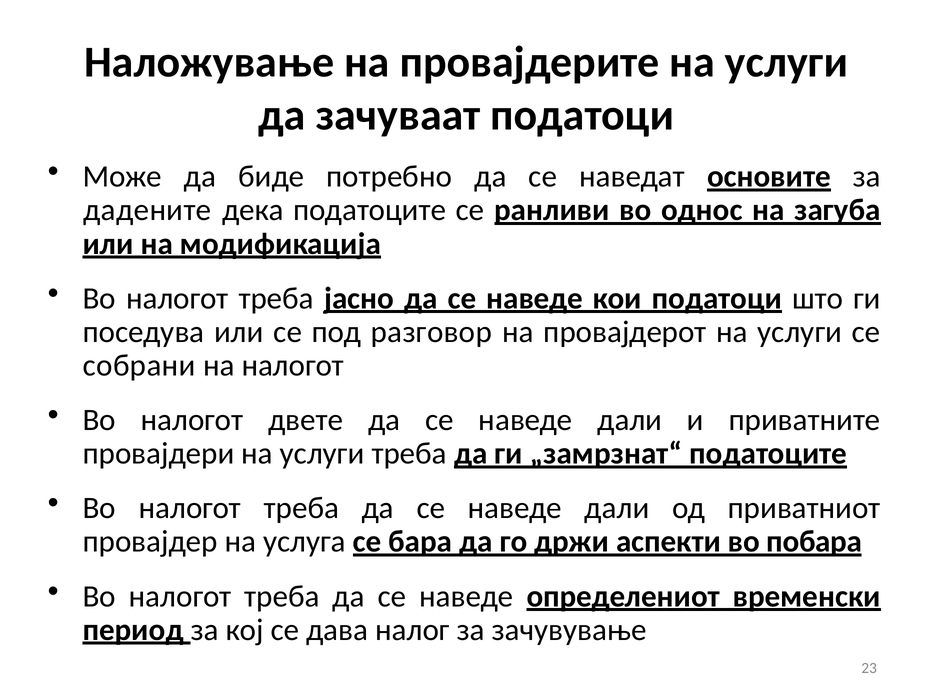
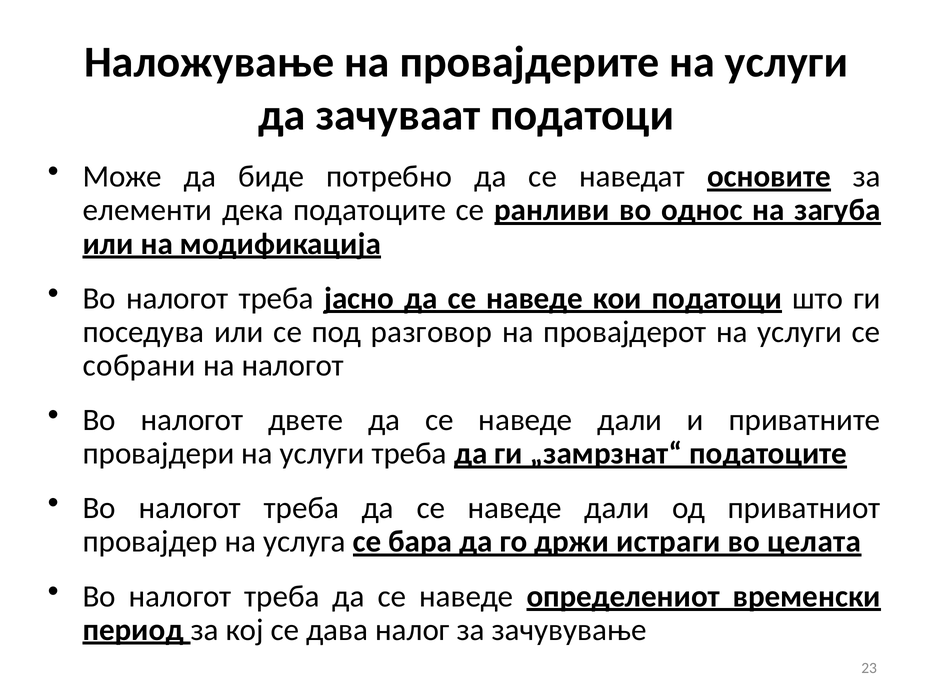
дадените: дадените -> елементи (147, 210)
аспекти: аспекти -> истраги (668, 542)
побара: побара -> целата (814, 542)
